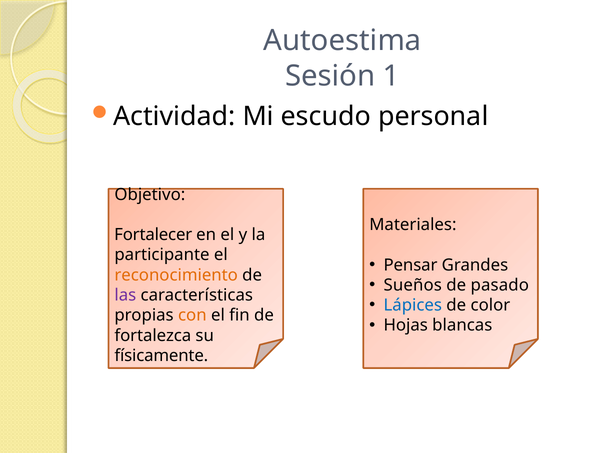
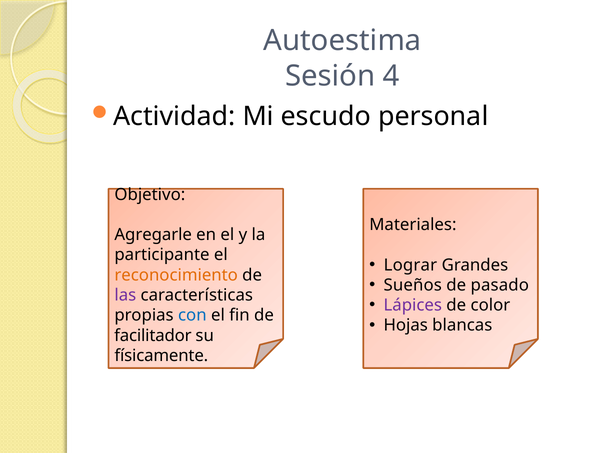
1: 1 -> 4 (391, 76)
Fortalecer: Fortalecer -> Agregarle (153, 235)
Pensar: Pensar -> Lograr (410, 265)
Lápices colour: blue -> purple (413, 305)
con colour: orange -> blue (192, 315)
fortalezca: fortalezca -> facilitador (153, 336)
